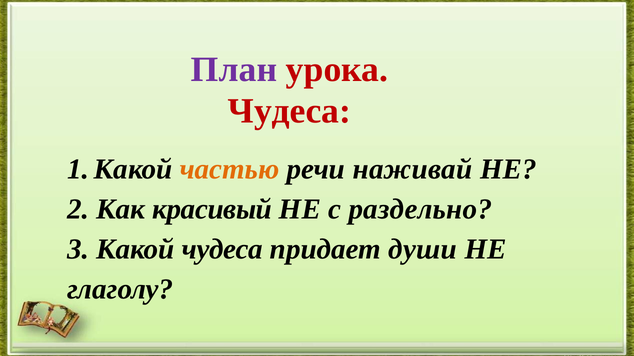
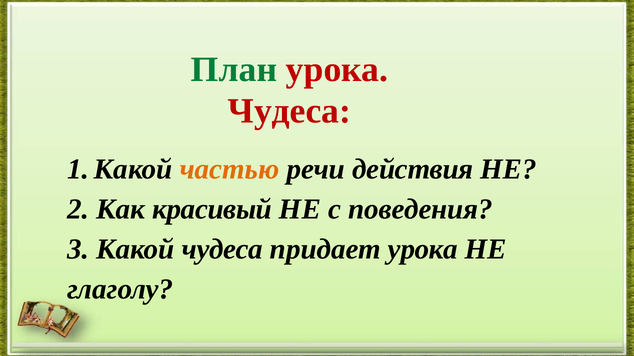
План colour: purple -> green (234, 70)
наживай: наживай -> действия (413, 169)
раздельно: раздельно -> поведения (421, 209)
придает души: души -> урока (423, 249)
